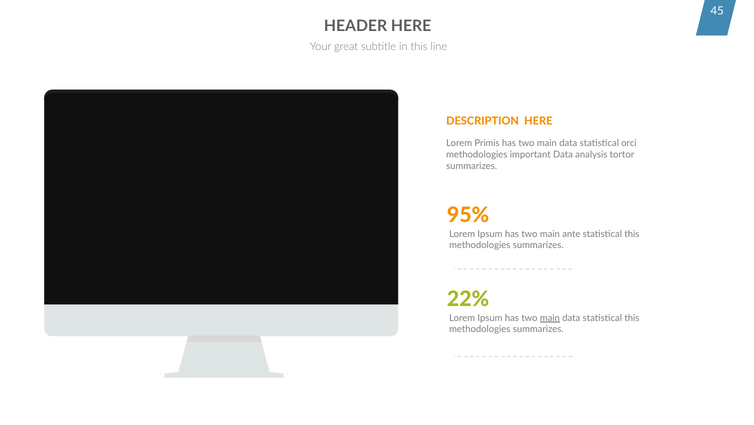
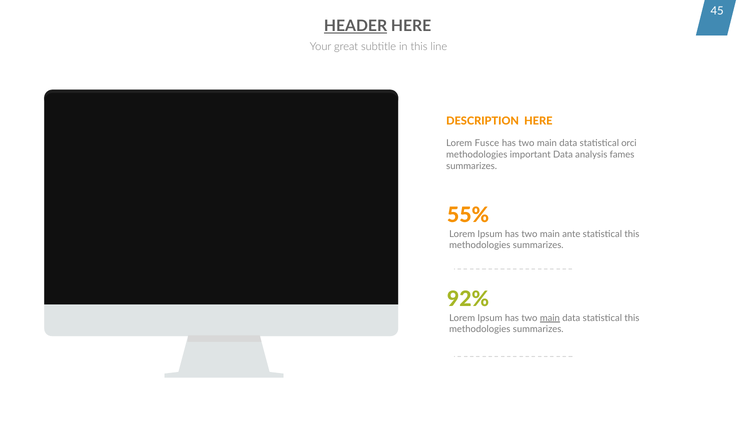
HEADER underline: none -> present (356, 26)
Primis: Primis -> Fusce (487, 143)
tortor: tortor -> fames (622, 155)
95%: 95% -> 55% (468, 215)
22%: 22% -> 92% (468, 299)
